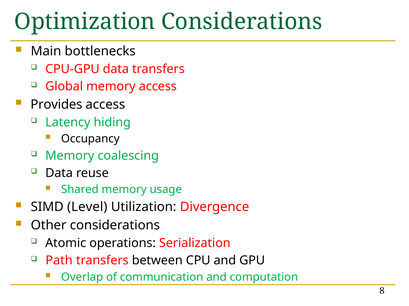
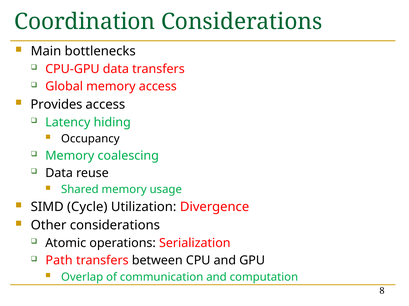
Optimization: Optimization -> Coordination (85, 22)
Level: Level -> Cycle (87, 207)
